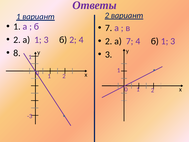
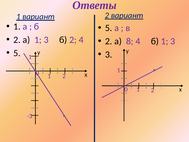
7: 7 -> 5 (109, 28)
а 7: 7 -> 8 (130, 41)
8: 8 -> 5 (17, 53)
